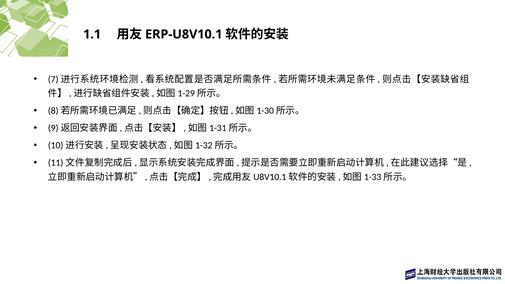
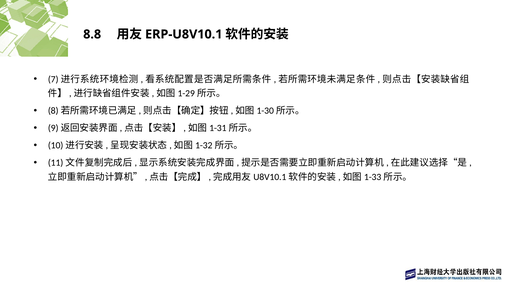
1.1: 1.1 -> 8.8 (92, 34)
